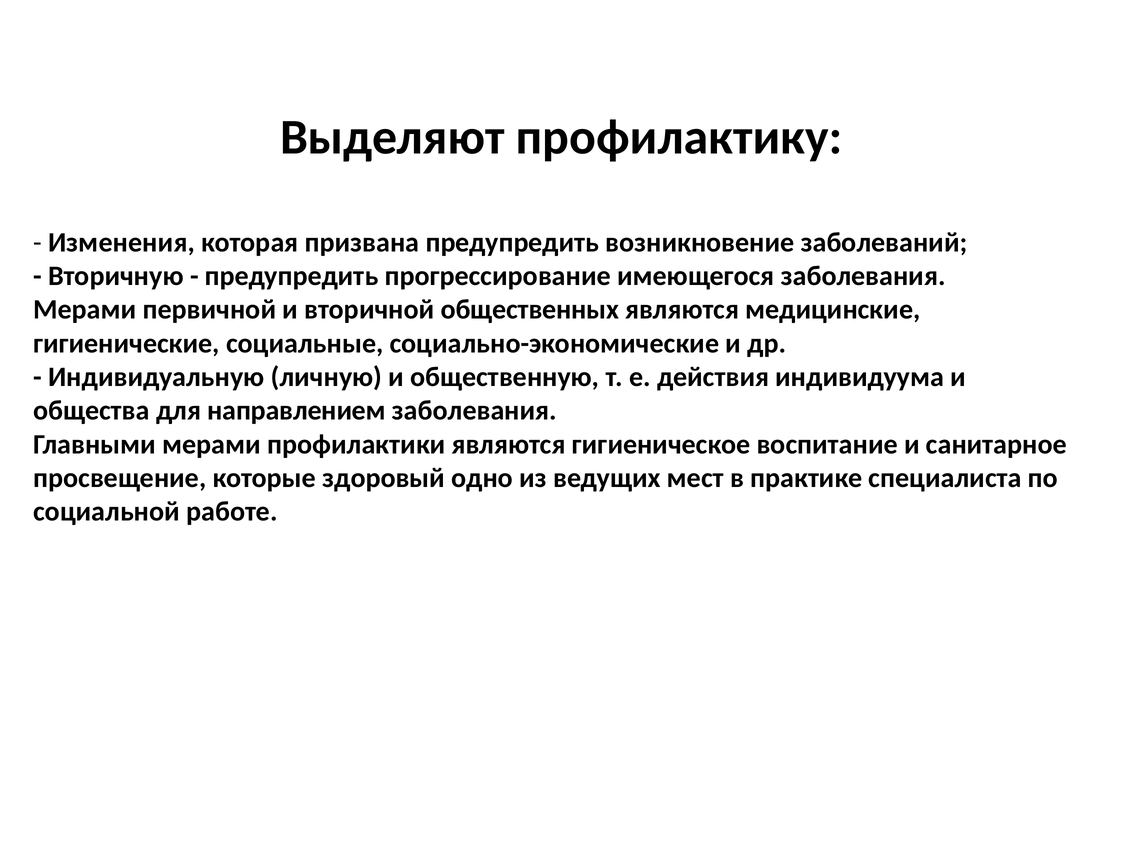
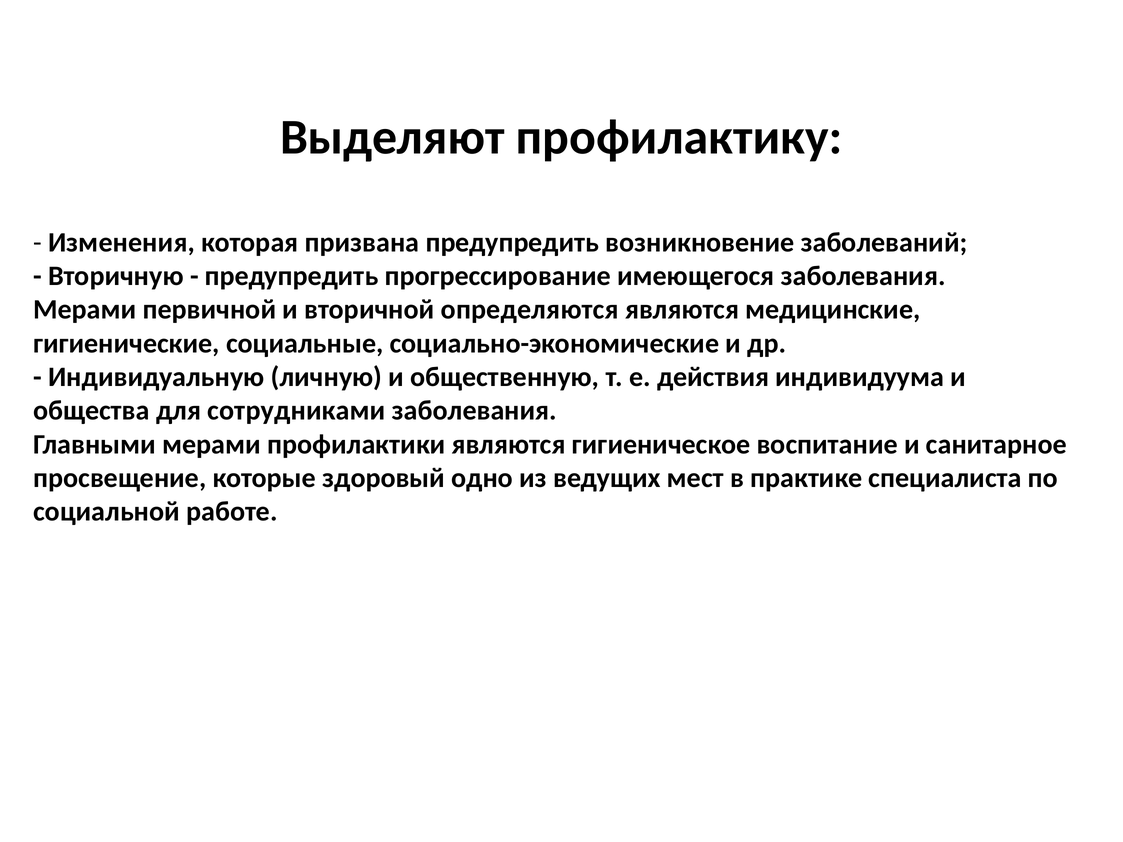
общественных: общественных -> определяются (530, 310)
направлением: направлением -> сотрудниками (296, 411)
